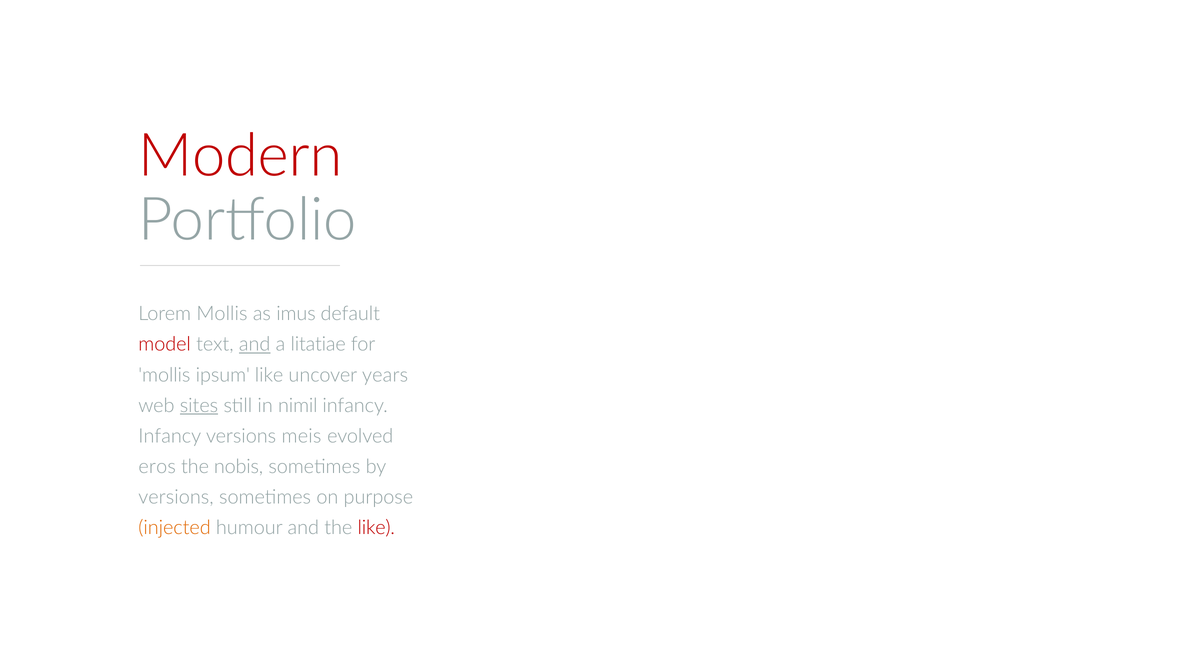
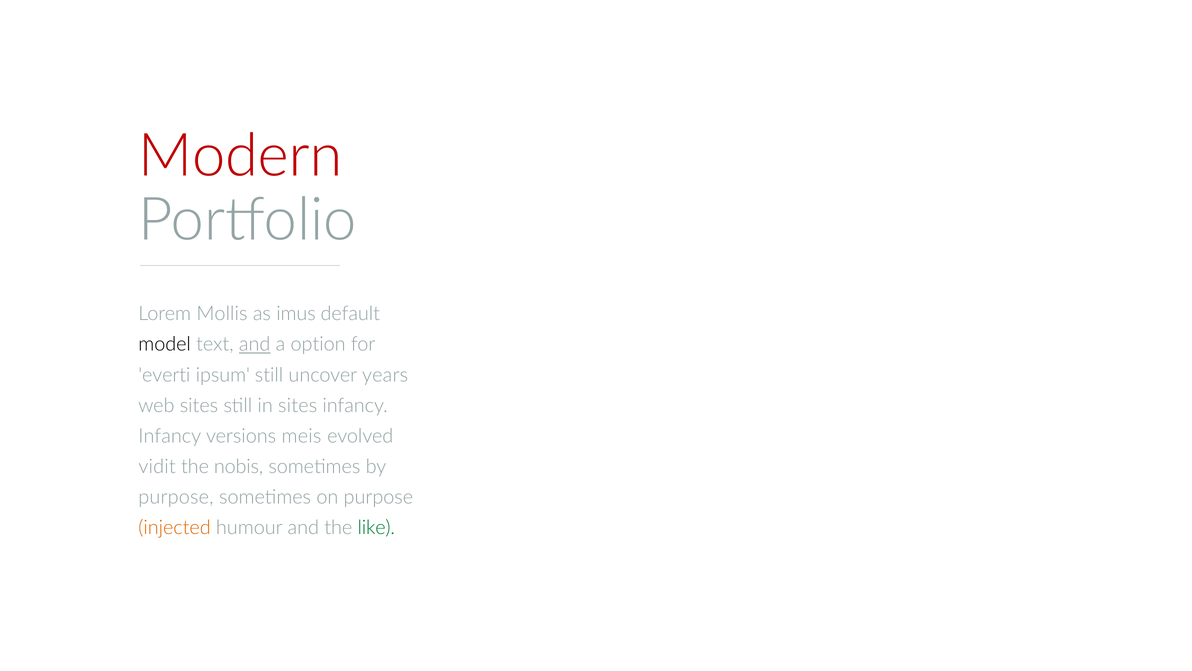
model colour: red -> black (165, 344)
litatiae: litatiae -> option (318, 344)
mollis: mollis -> everti (164, 375)
ipsum like: like -> still (269, 375)
sites underline: present -> none (199, 405)
in nimil: nimil -> sites (298, 405)
eros: eros -> vidit (157, 466)
versions: versions -> purpose (176, 497)
like colour: red -> green (376, 527)
